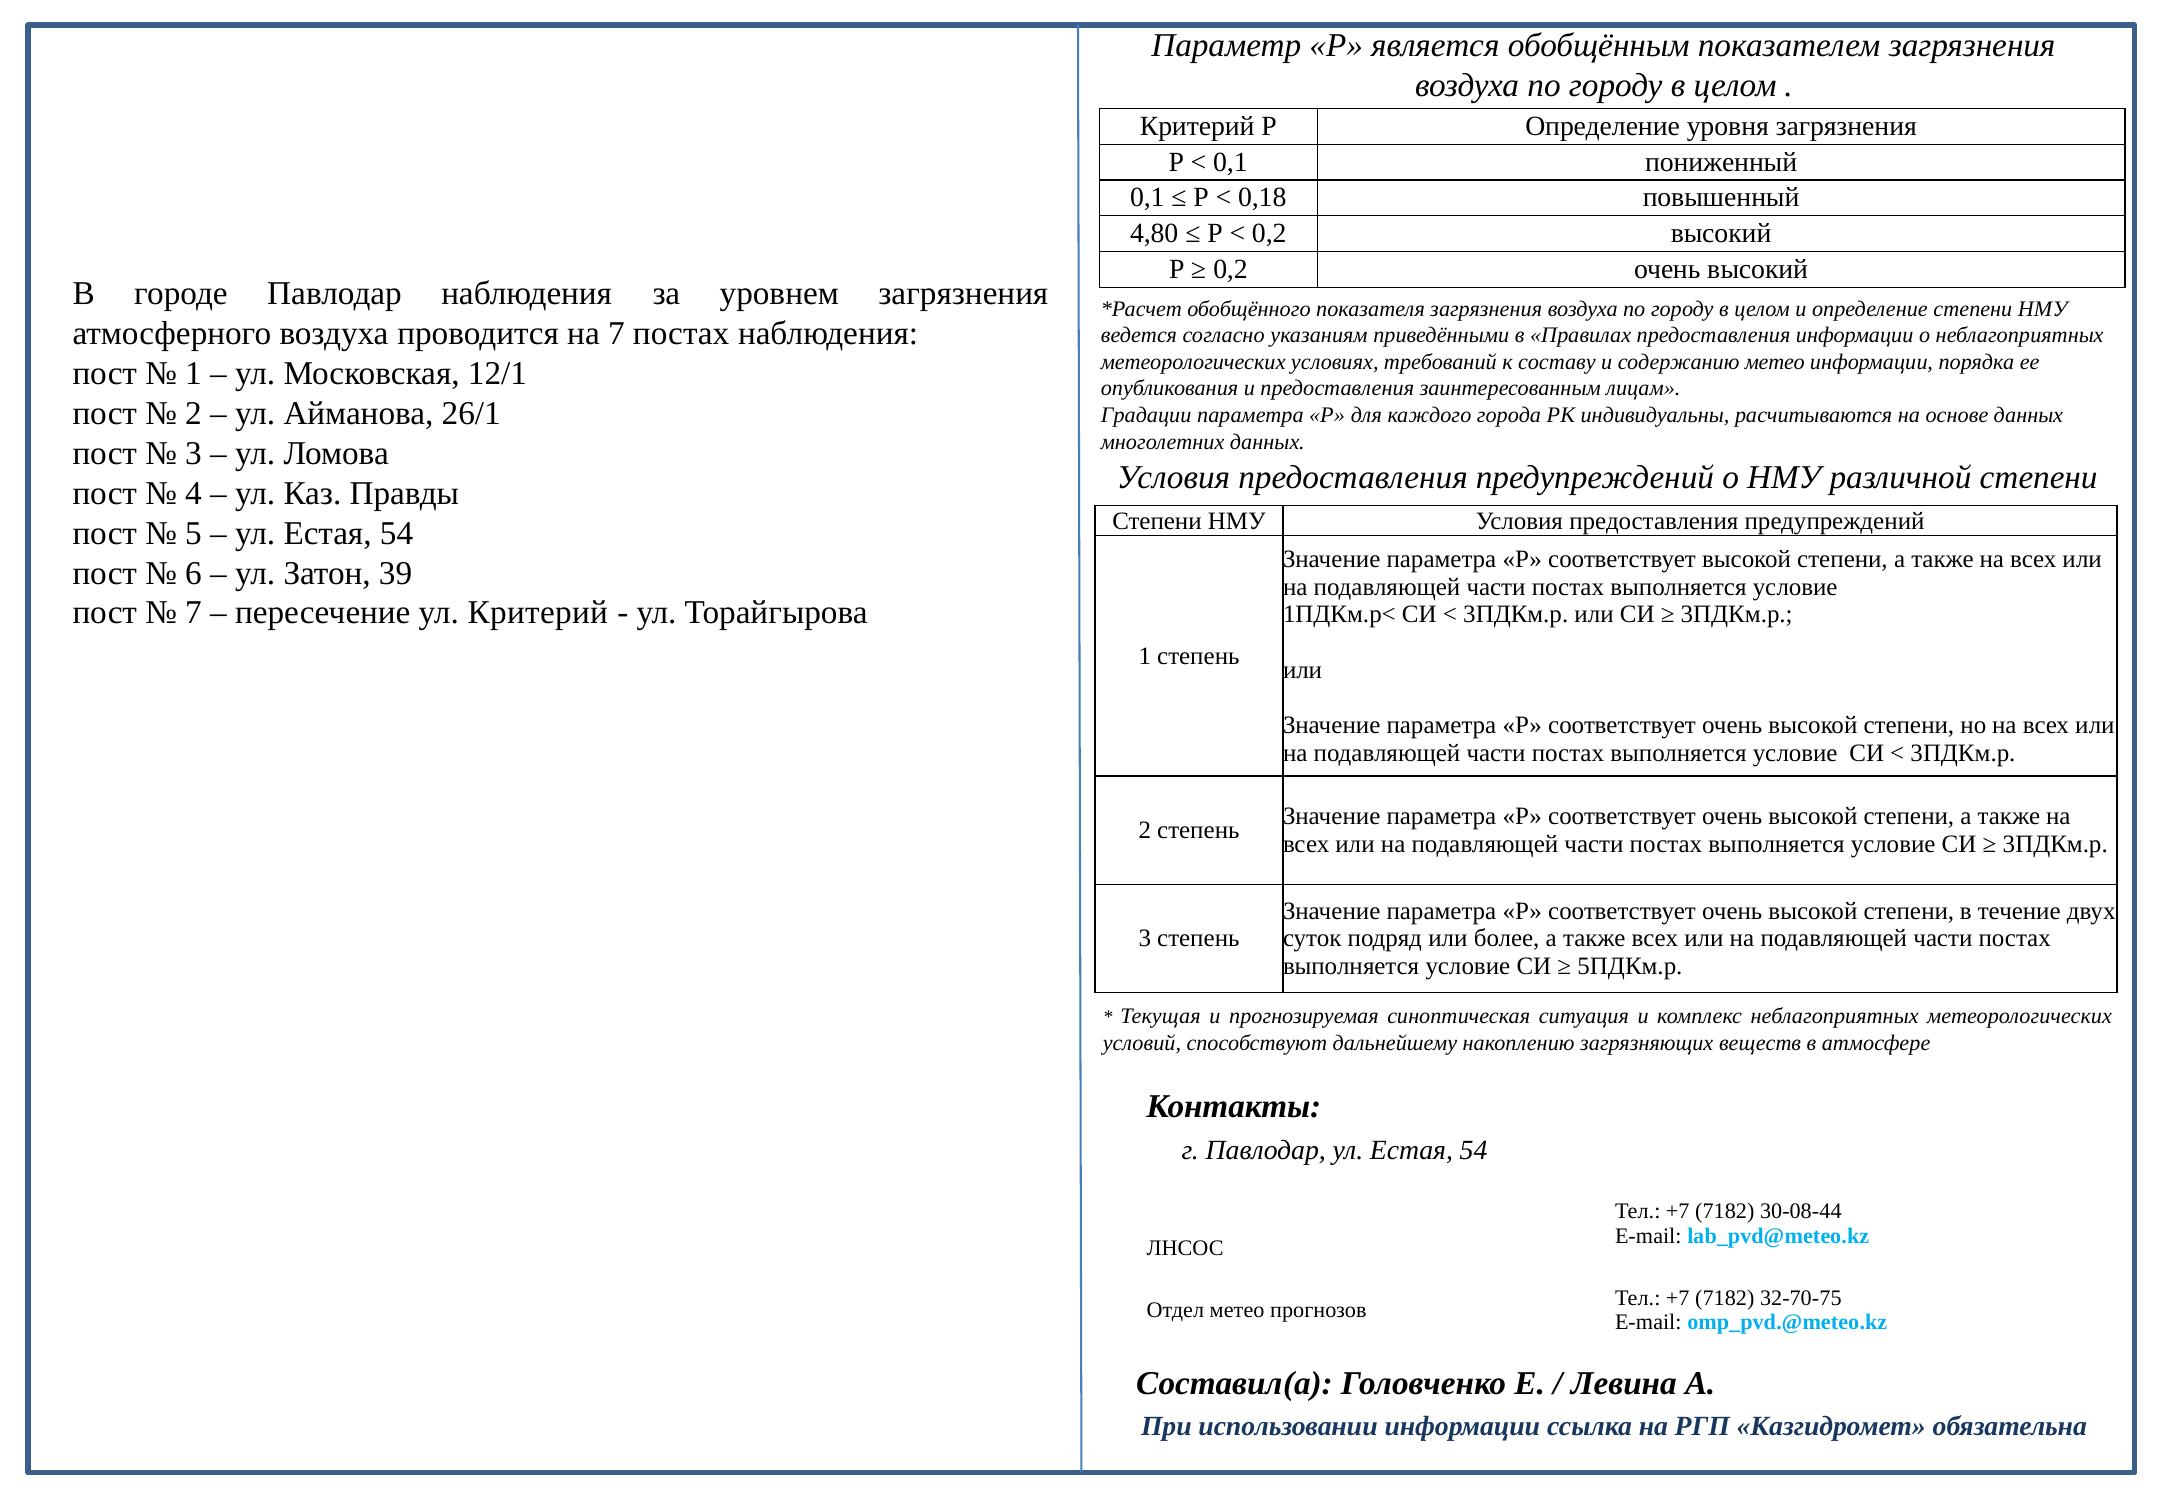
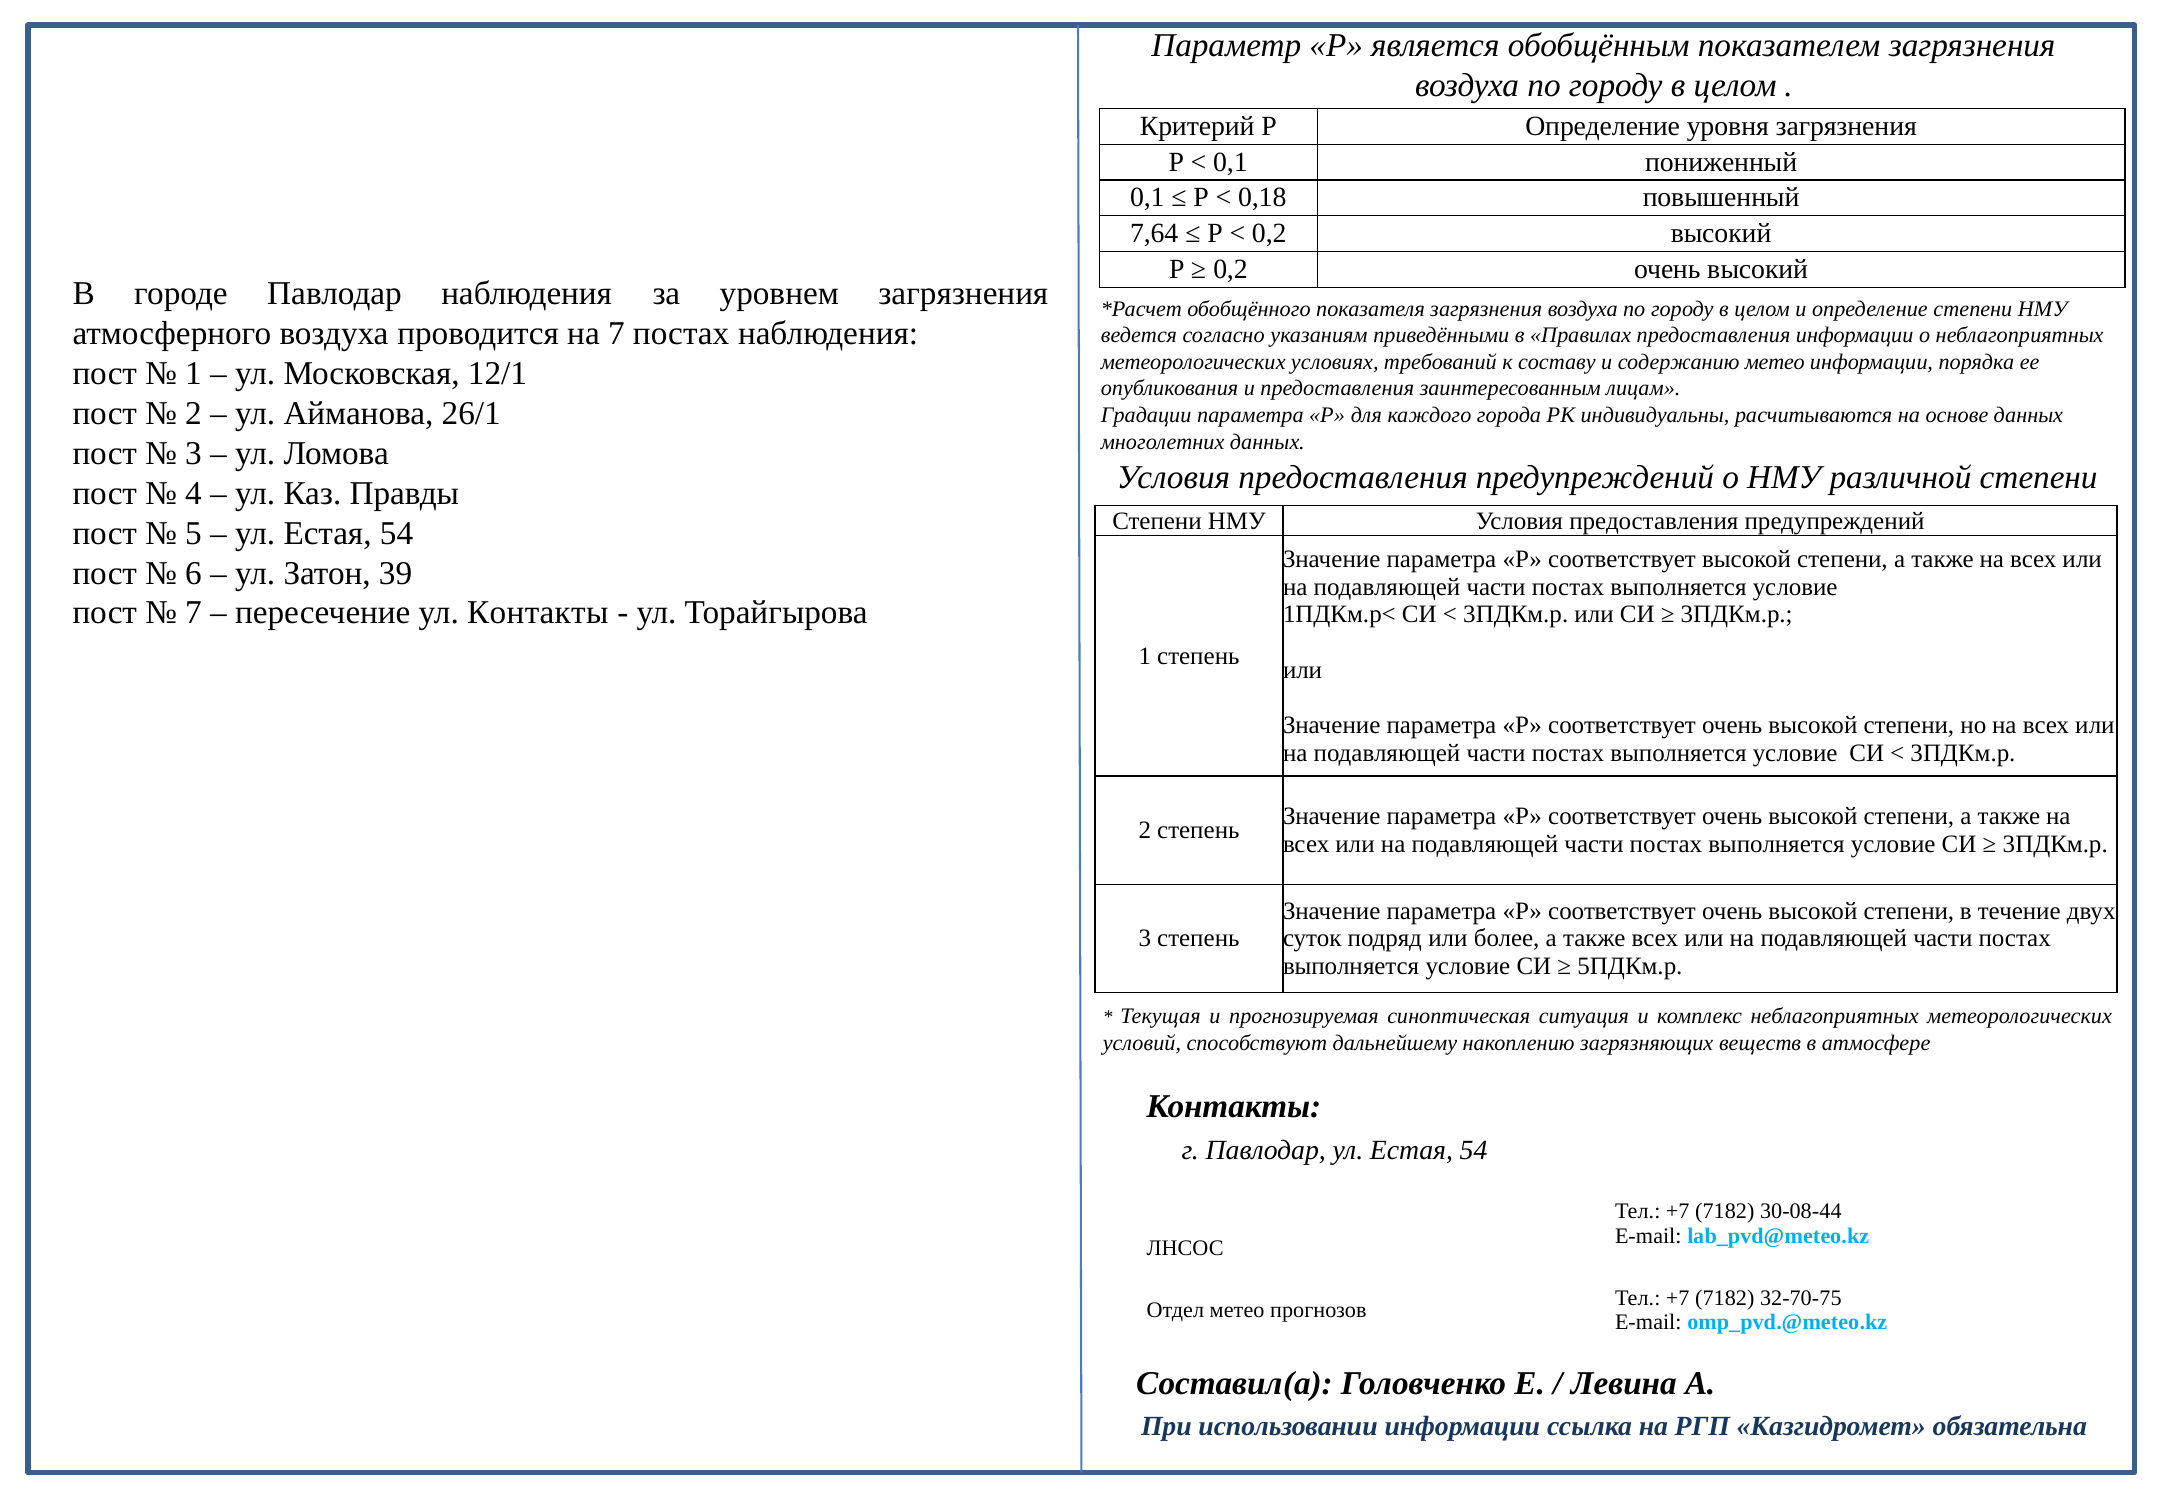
4,80: 4,80 -> 7,64 (1154, 233)
ул Критерий: Критерий -> Контакты (538, 613)
